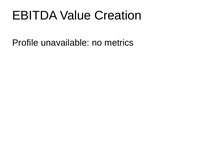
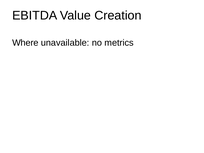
Profile: Profile -> Where (25, 43)
